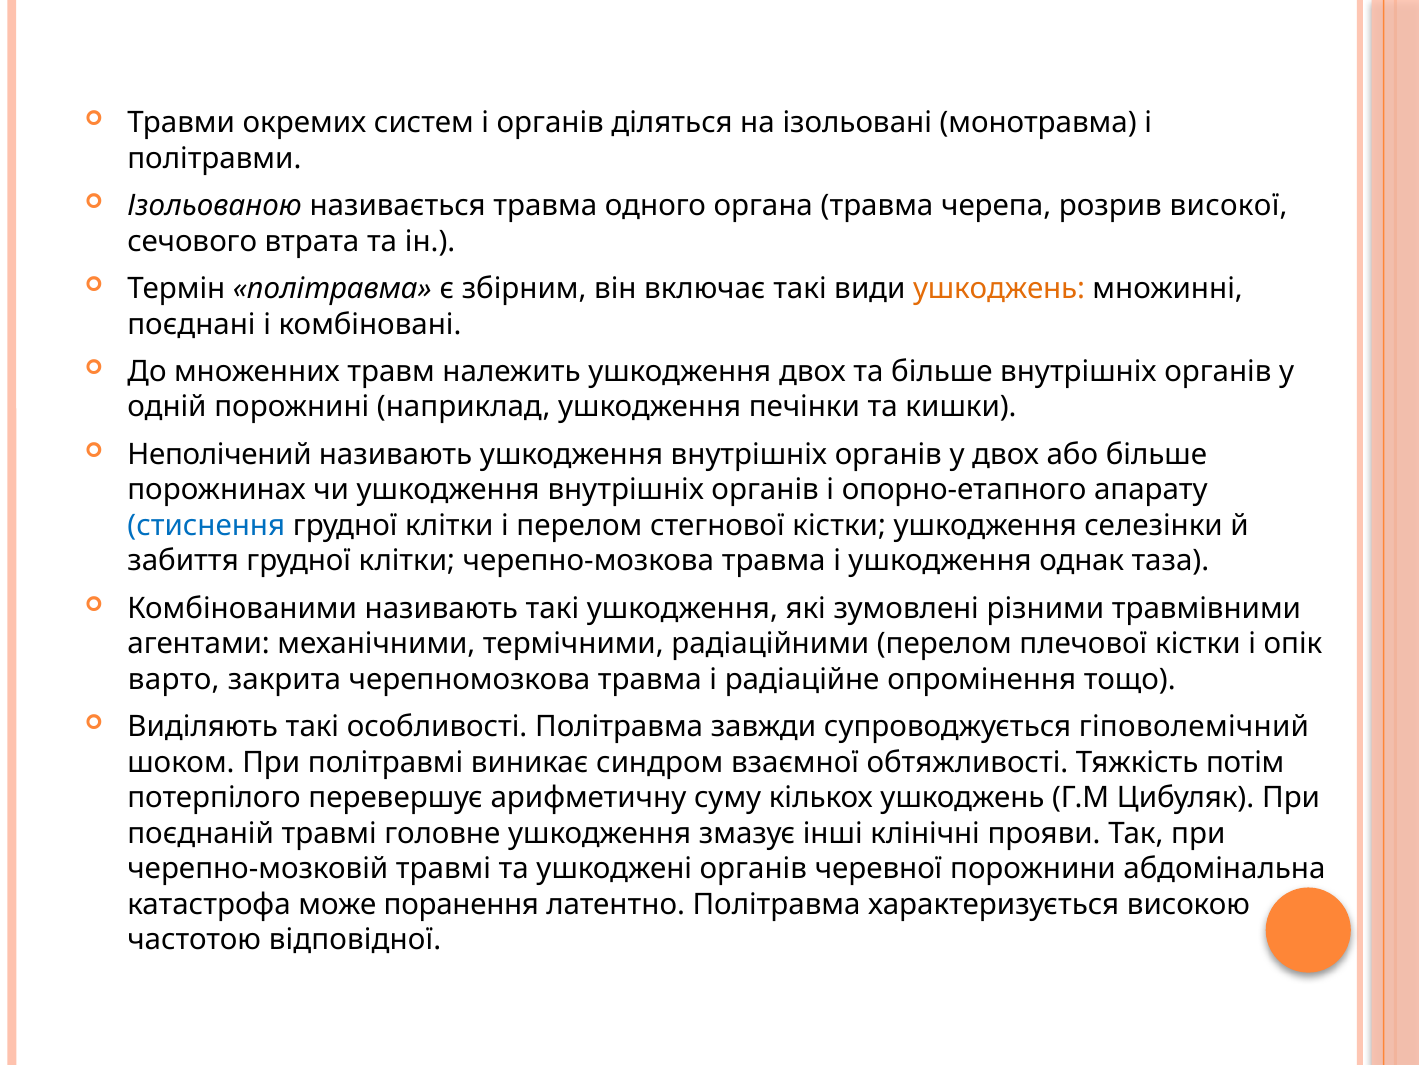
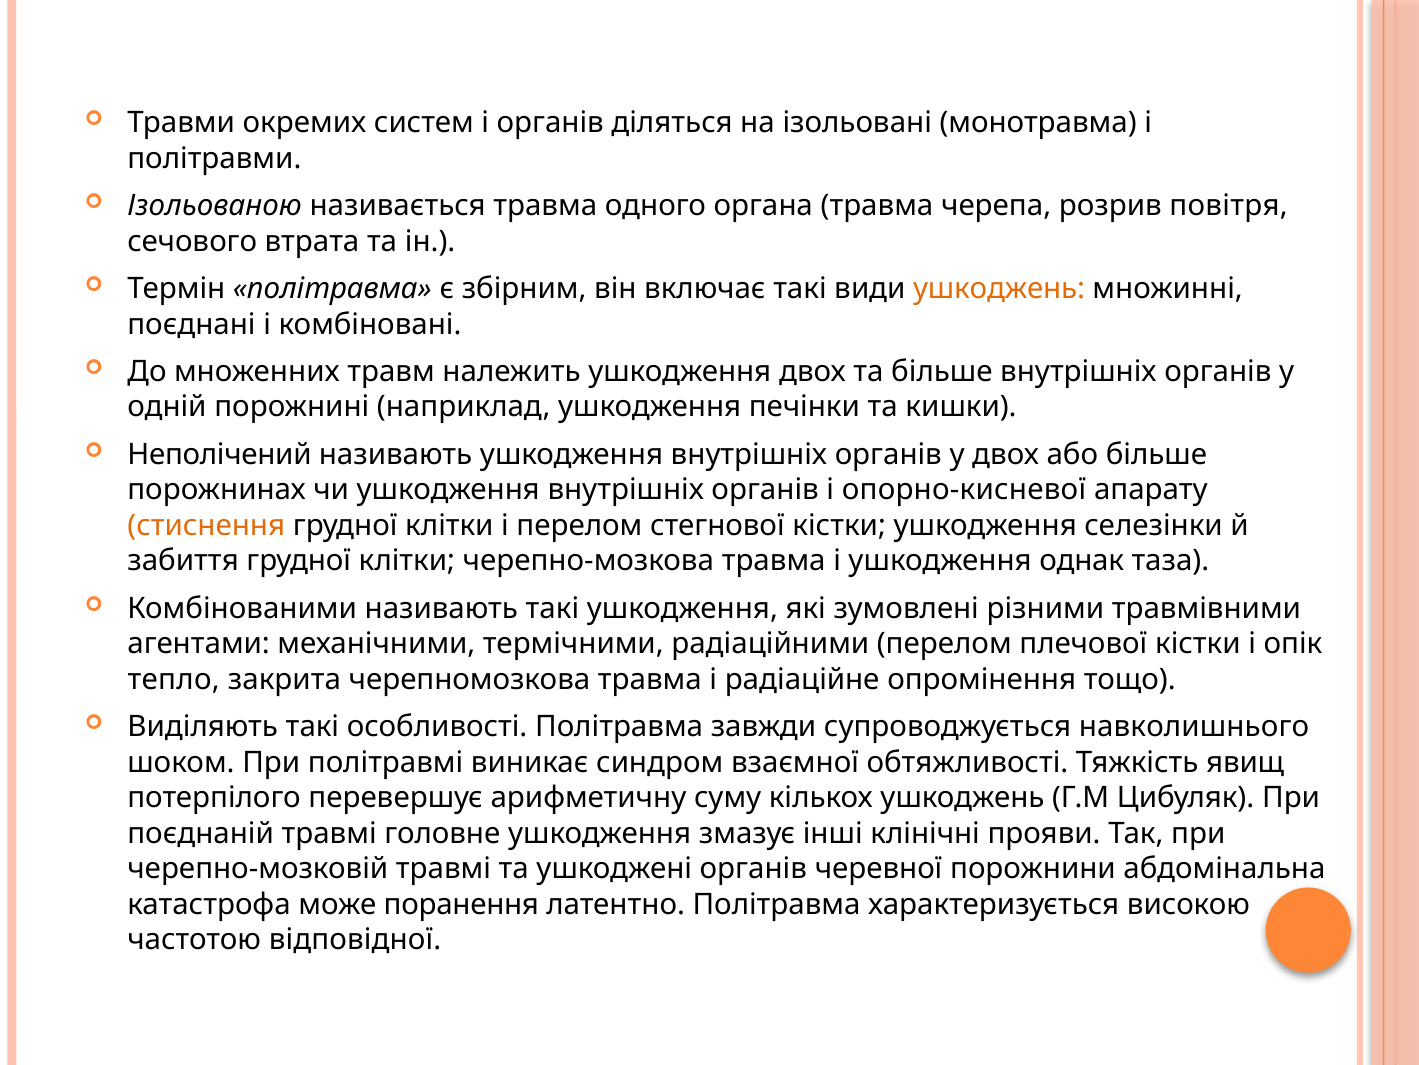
високої: високої -> повітря (1229, 206)
опорно-етапного: опорно-етапного -> опорно-кисневої (964, 490)
стиснення colour: blue -> orange (206, 525)
варто: варто -> тепло (174, 679)
гіповолемічний: гіповолемічний -> навколишнього (1194, 726)
потім: потім -> явищ (1245, 762)
